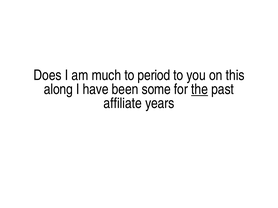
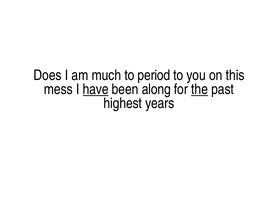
along: along -> mess (58, 89)
have underline: none -> present (96, 89)
some: some -> along (156, 89)
affiliate: affiliate -> highest (123, 104)
